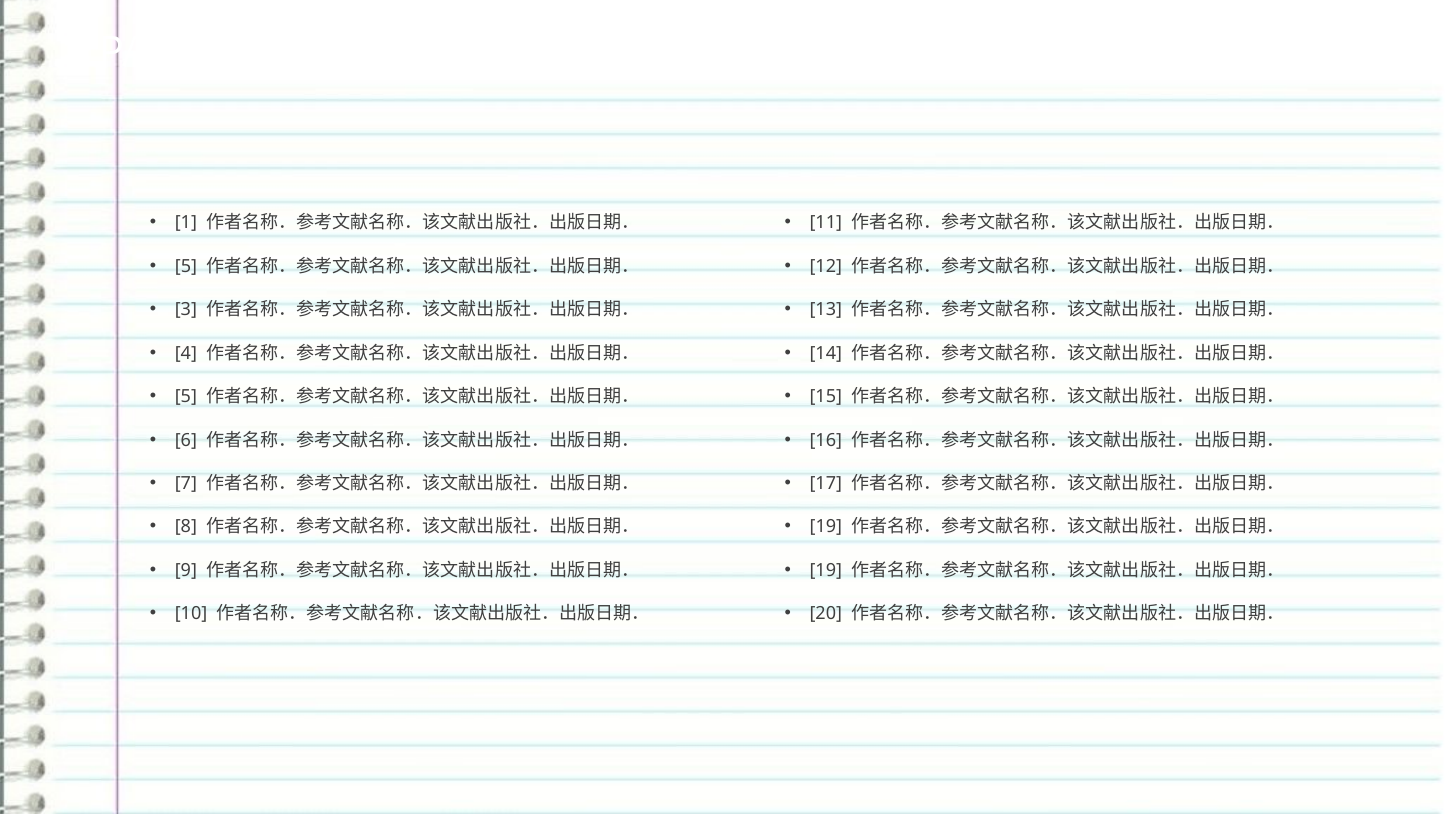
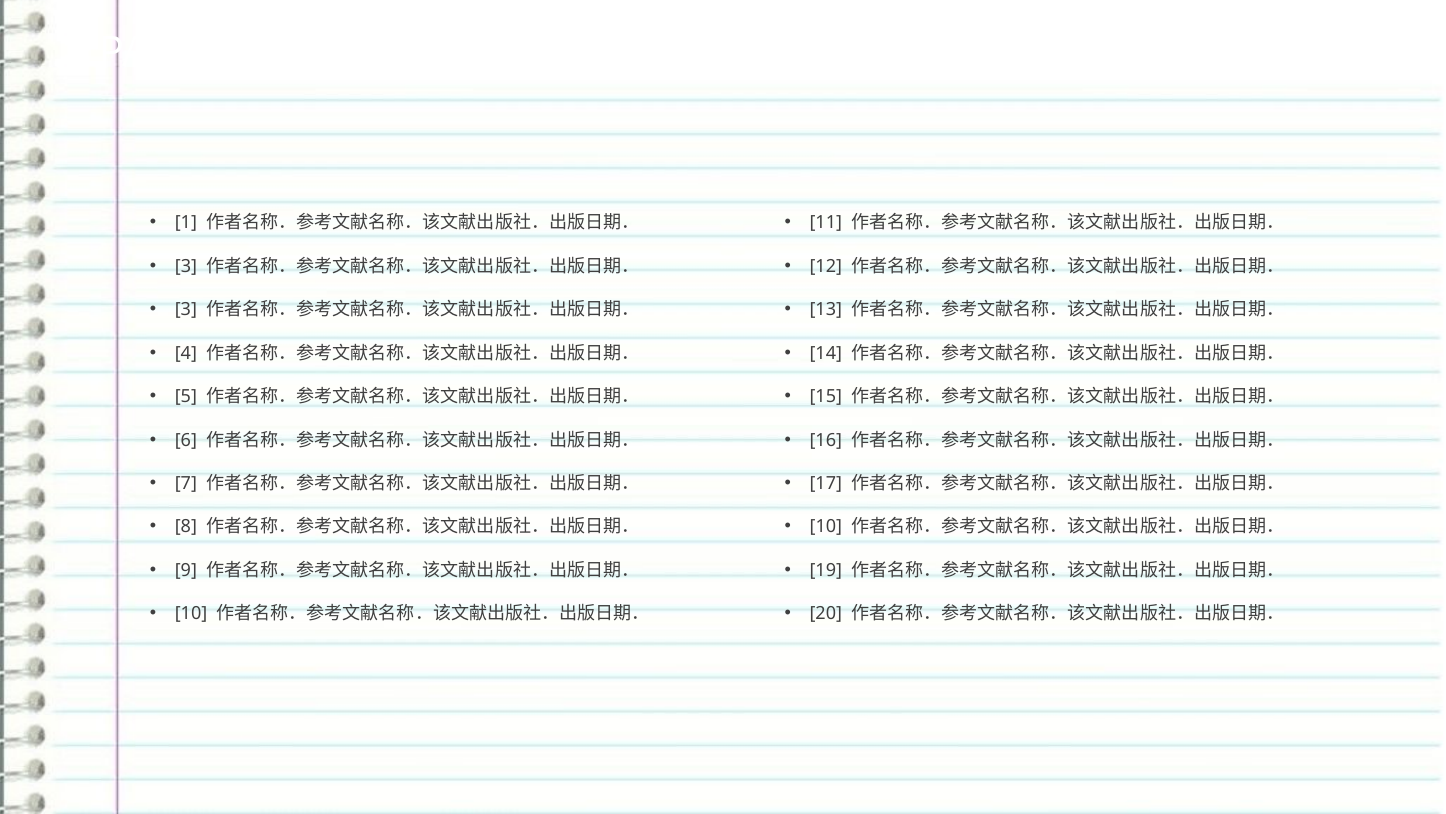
5: 5 -> 3 (186, 266)
19: 19 -> 10 (826, 526)
